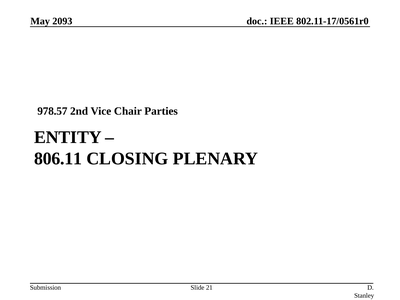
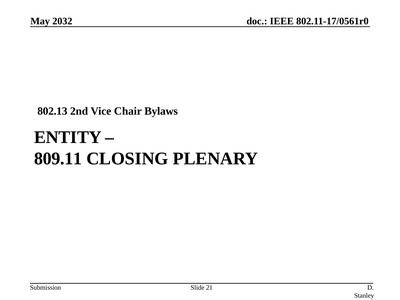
2093: 2093 -> 2032 (62, 21)
978.57: 978.57 -> 802.13 (52, 111)
Parties: Parties -> Bylaws (161, 111)
806.11: 806.11 -> 809.11 (58, 159)
